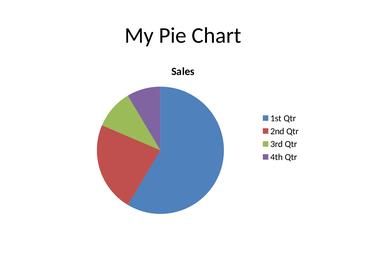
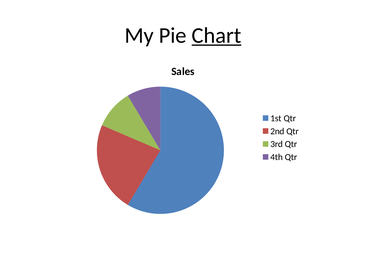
Chart underline: none -> present (216, 35)
